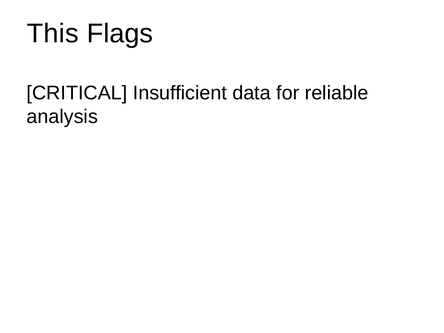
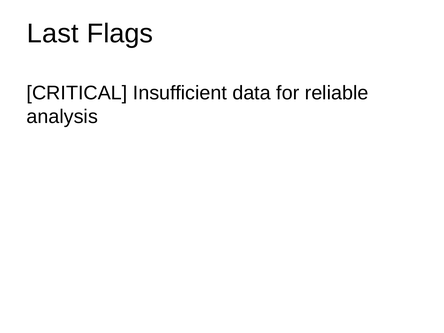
This: This -> Last (53, 34)
